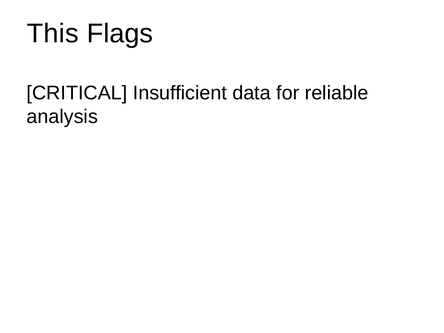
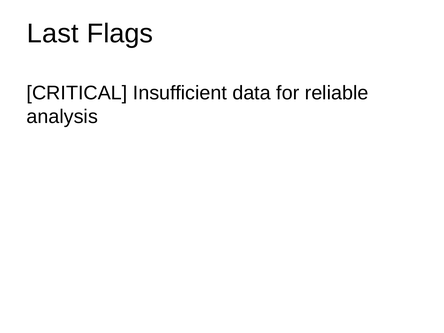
This: This -> Last (53, 34)
